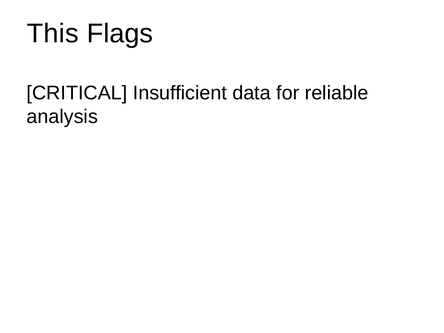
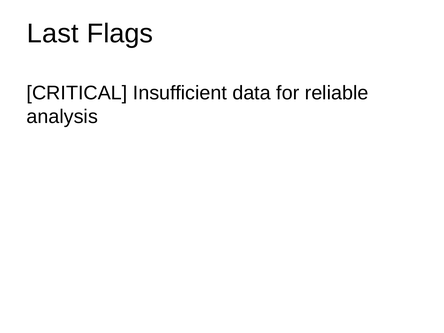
This: This -> Last (53, 34)
